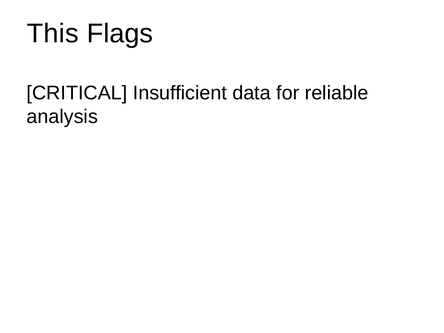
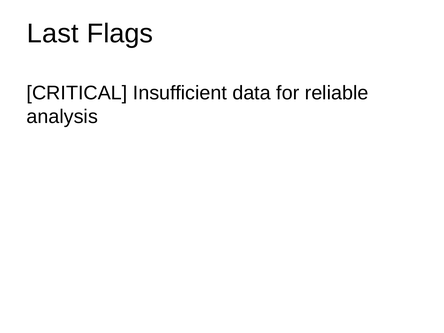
This: This -> Last (53, 34)
